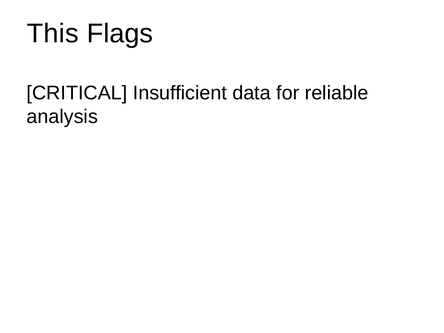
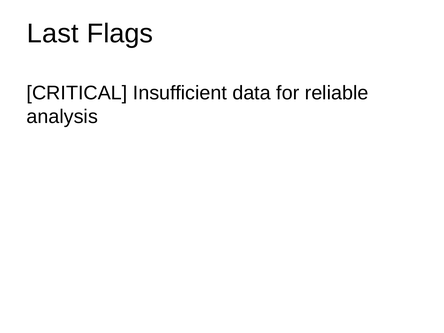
This: This -> Last (53, 34)
